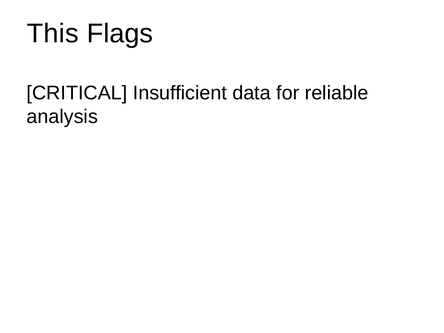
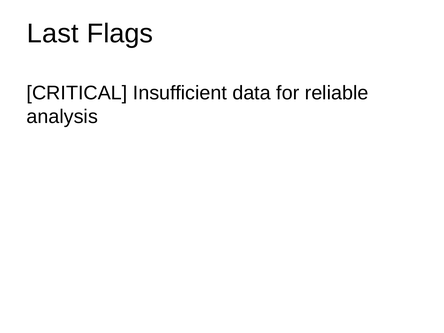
This: This -> Last (53, 34)
